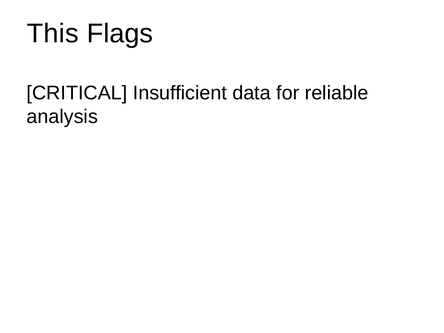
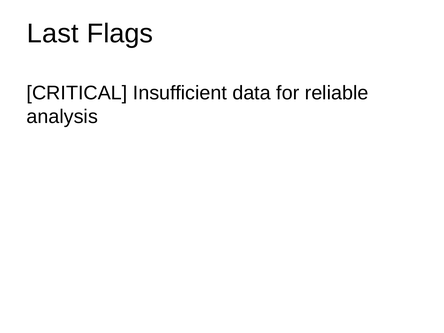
This: This -> Last (53, 34)
